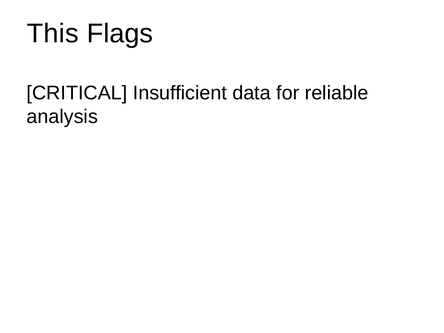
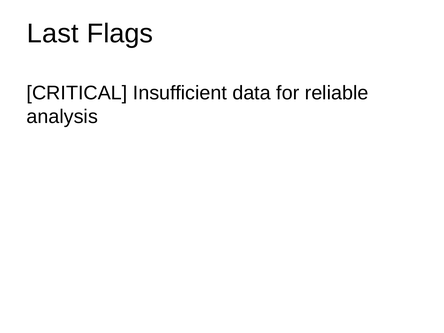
This: This -> Last (53, 34)
